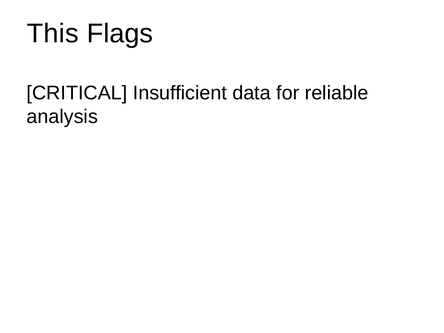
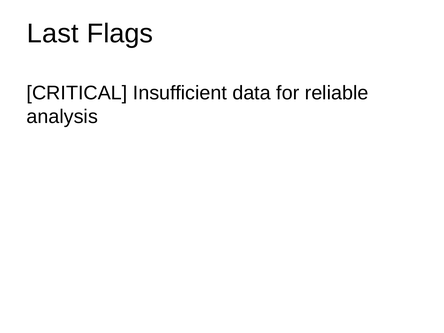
This: This -> Last (53, 34)
